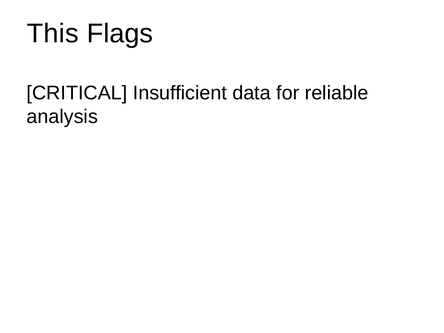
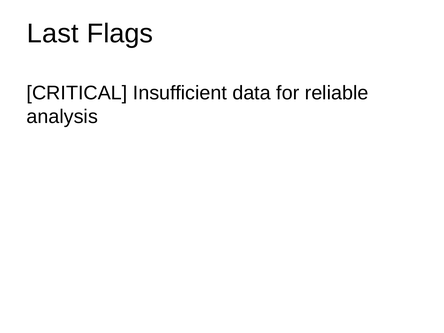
This: This -> Last (53, 34)
